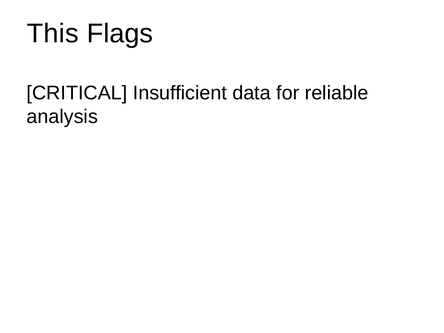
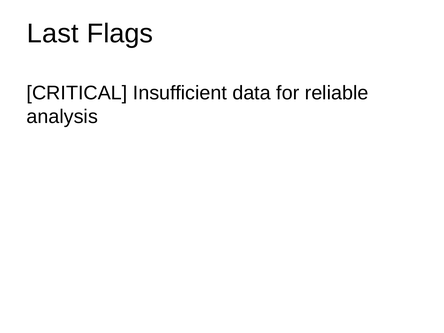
This: This -> Last (53, 34)
